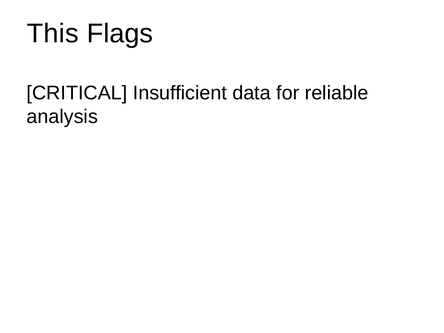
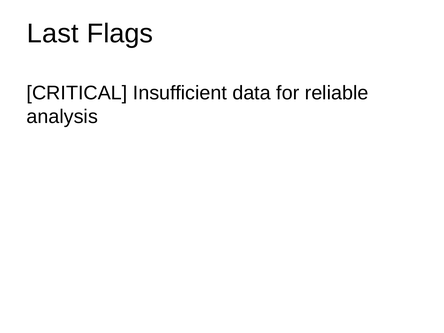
This: This -> Last (53, 34)
